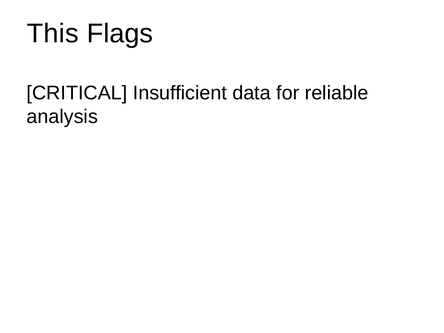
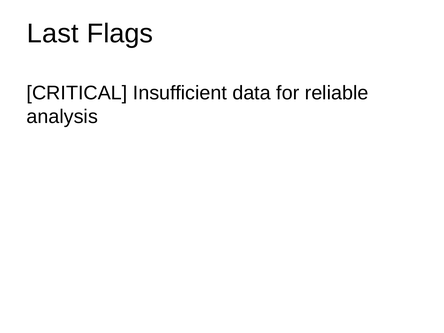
This: This -> Last (53, 34)
